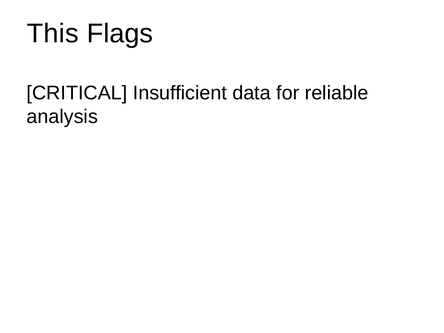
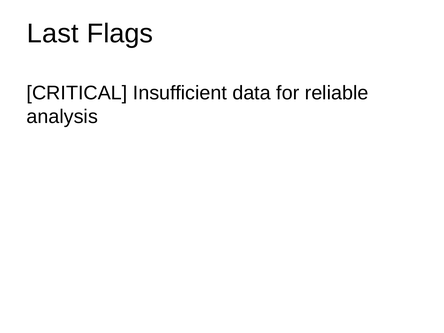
This: This -> Last (53, 34)
